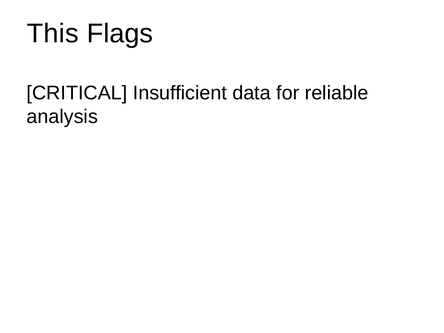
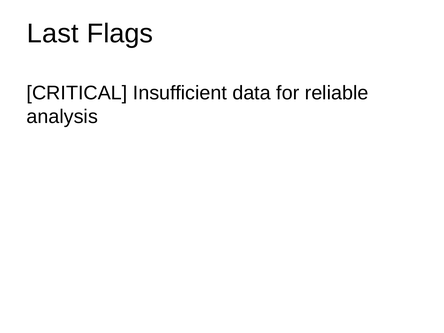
This: This -> Last (53, 34)
